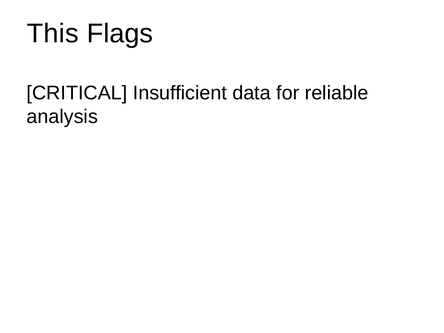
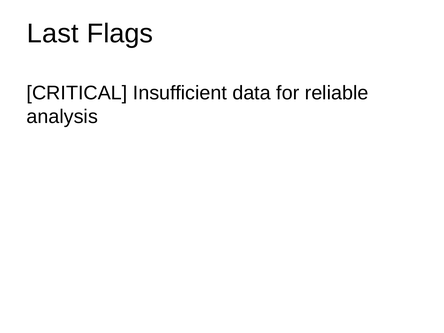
This: This -> Last (53, 34)
